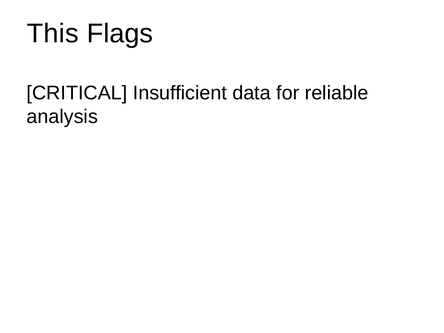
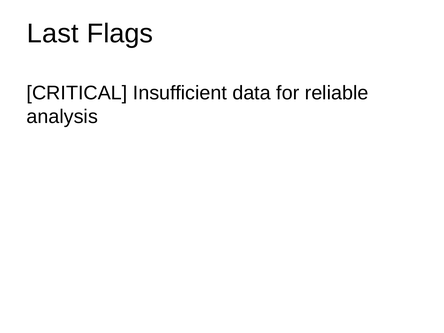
This: This -> Last (53, 34)
